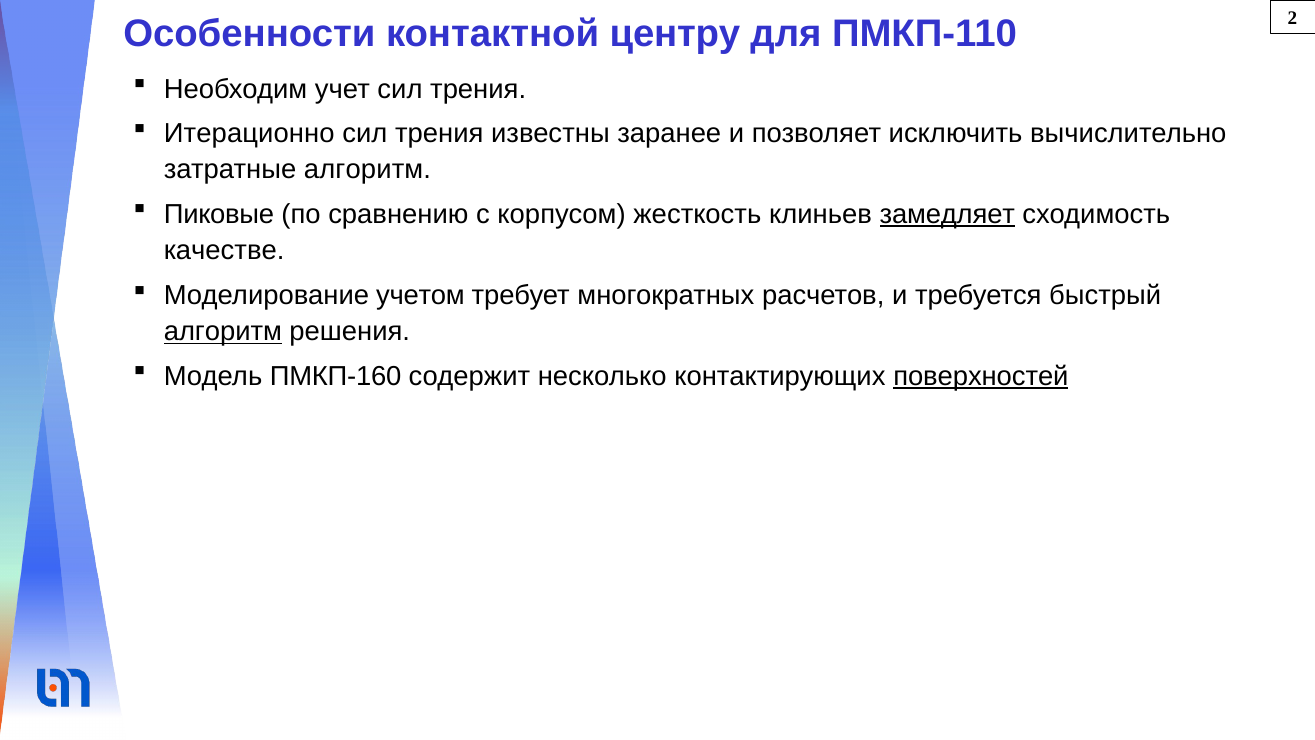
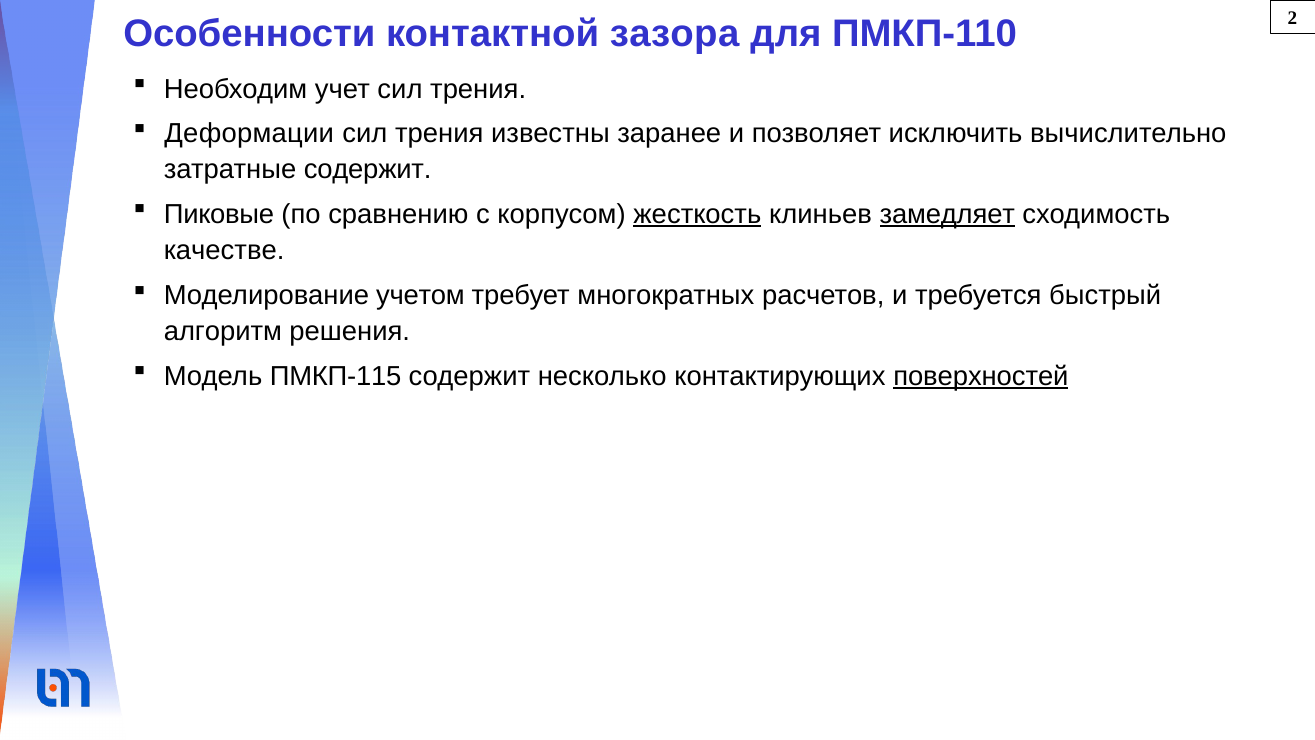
центру: центру -> зазора (675, 33)
Итерационно: Итерационно -> Деформации (249, 134)
затратные алгоритм: алгоритм -> содержит (368, 170)
жесткость underline: none -> present (697, 214)
алгоритм underline: present -> none (223, 332)
ПМКП-160: ПМКП-160 -> ПМКП-115 (336, 376)
